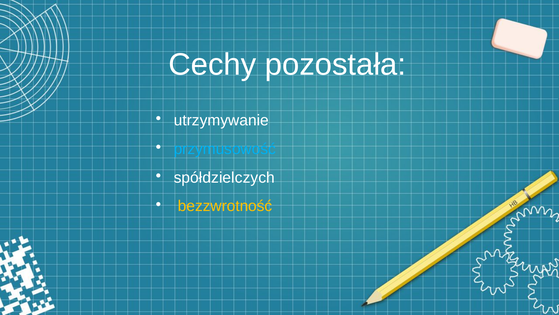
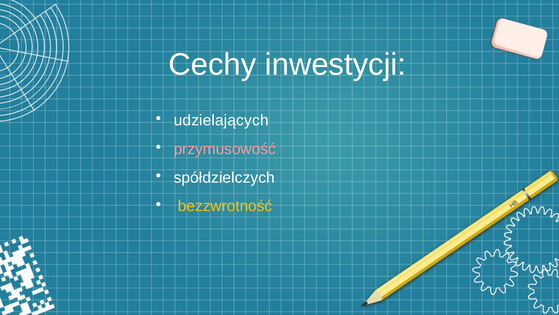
pozostała: pozostała -> inwestycji (336, 64)
utrzymywanie: utrzymywanie -> udzielających (221, 120)
przymusowość colour: light blue -> pink (225, 149)
